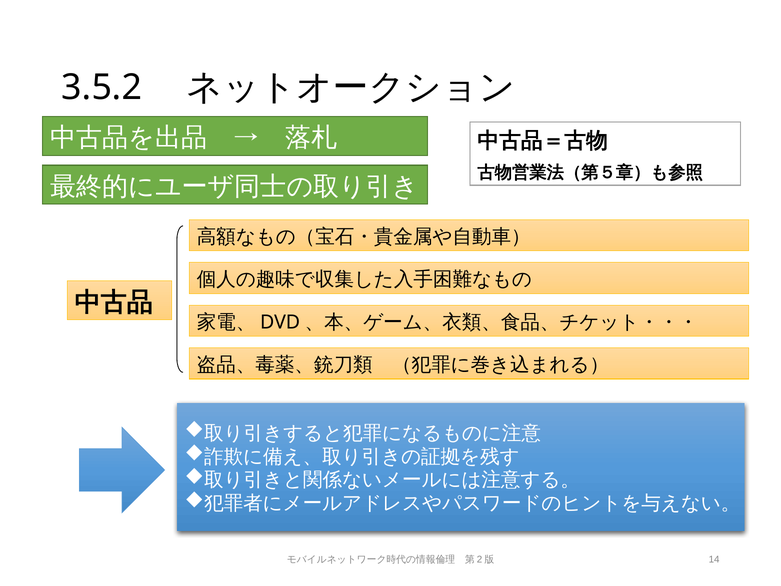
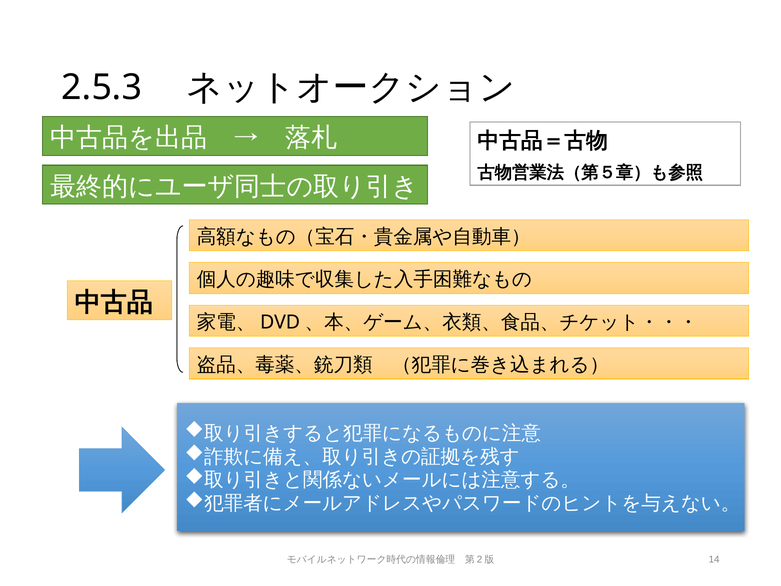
3.5.2: 3.5.2 -> 2.5.3 (102, 88)
